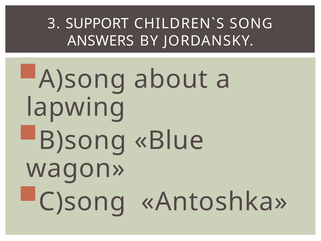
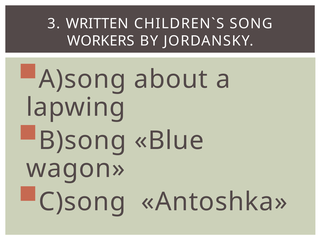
SUPPORT: SUPPORT -> WRITTEN (97, 24)
ANSWERS: ANSWERS -> WORKERS (101, 41)
